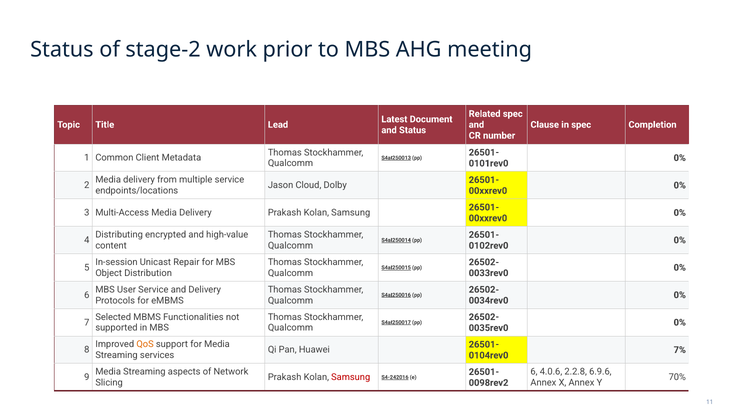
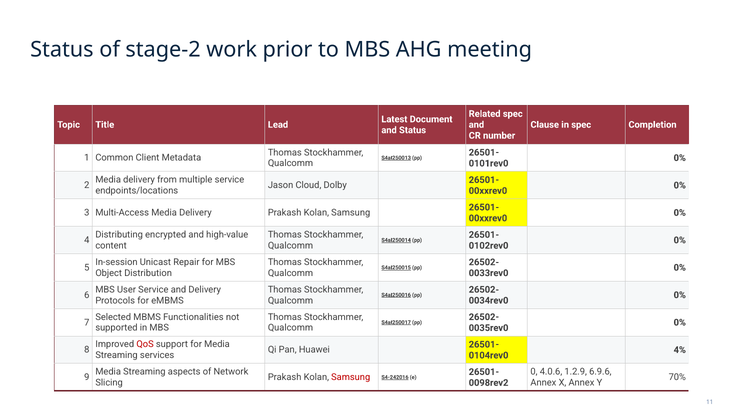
QoS colour: orange -> red (145, 344)
7%: 7% -> 4% (680, 349)
6: 6 -> 0 (534, 371)
2.2.8: 2.2.8 -> 1.2.9 (576, 371)
